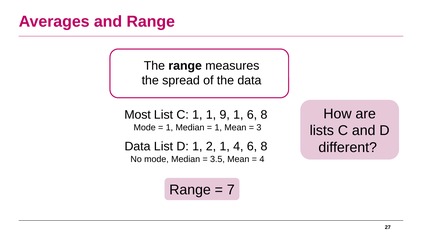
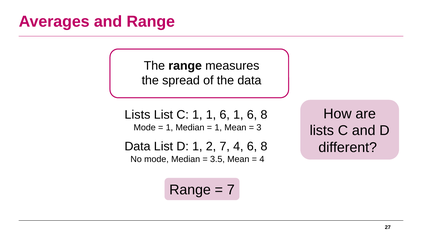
Most: Most -> Lists (137, 115)
1 1 9: 9 -> 6 (225, 115)
2 1: 1 -> 7 (225, 147)
